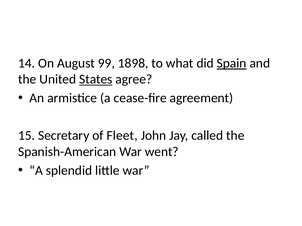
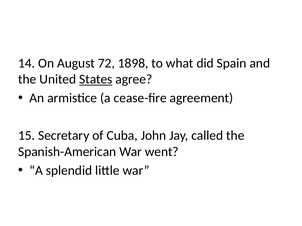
99: 99 -> 72 (106, 63)
Spain underline: present -> none (232, 63)
Fleet: Fleet -> Cuba (122, 136)
